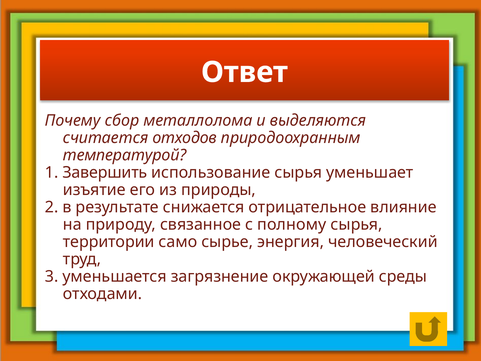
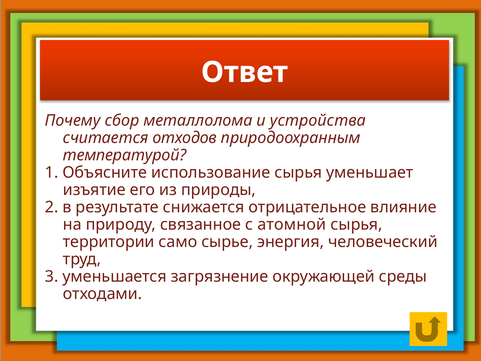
выделяются: выделяются -> устройства (318, 120)
Завершить: Завершить -> Объясните (105, 172)
полному: полному -> атомной (292, 224)
